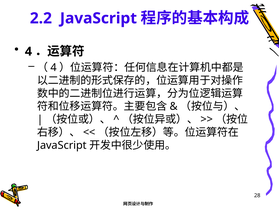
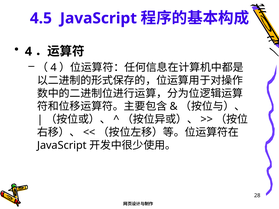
2.2: 2.2 -> 4.5 (41, 18)
